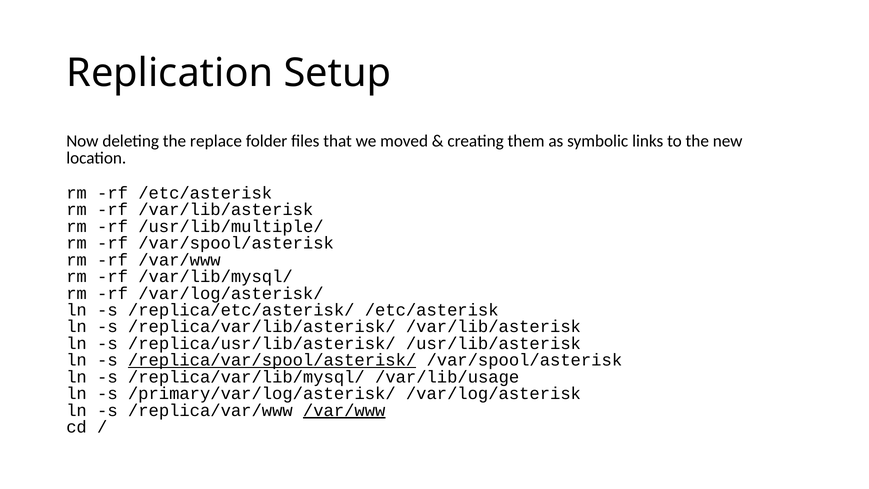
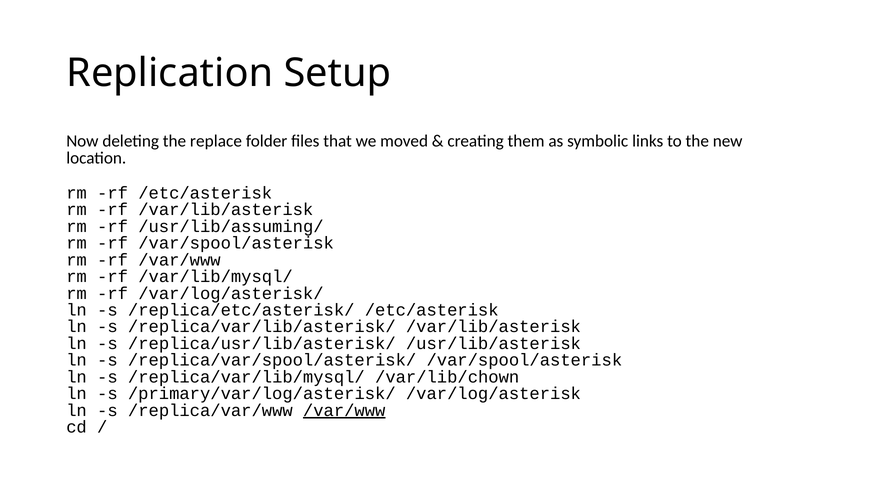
/usr/lib/multiple/: /usr/lib/multiple/ -> /usr/lib/assuming/ (231, 226)
/replica/var/spool/asterisk/ underline: present -> none (272, 360)
/var/lib/usage: /var/lib/usage -> /var/lib/chown (447, 377)
